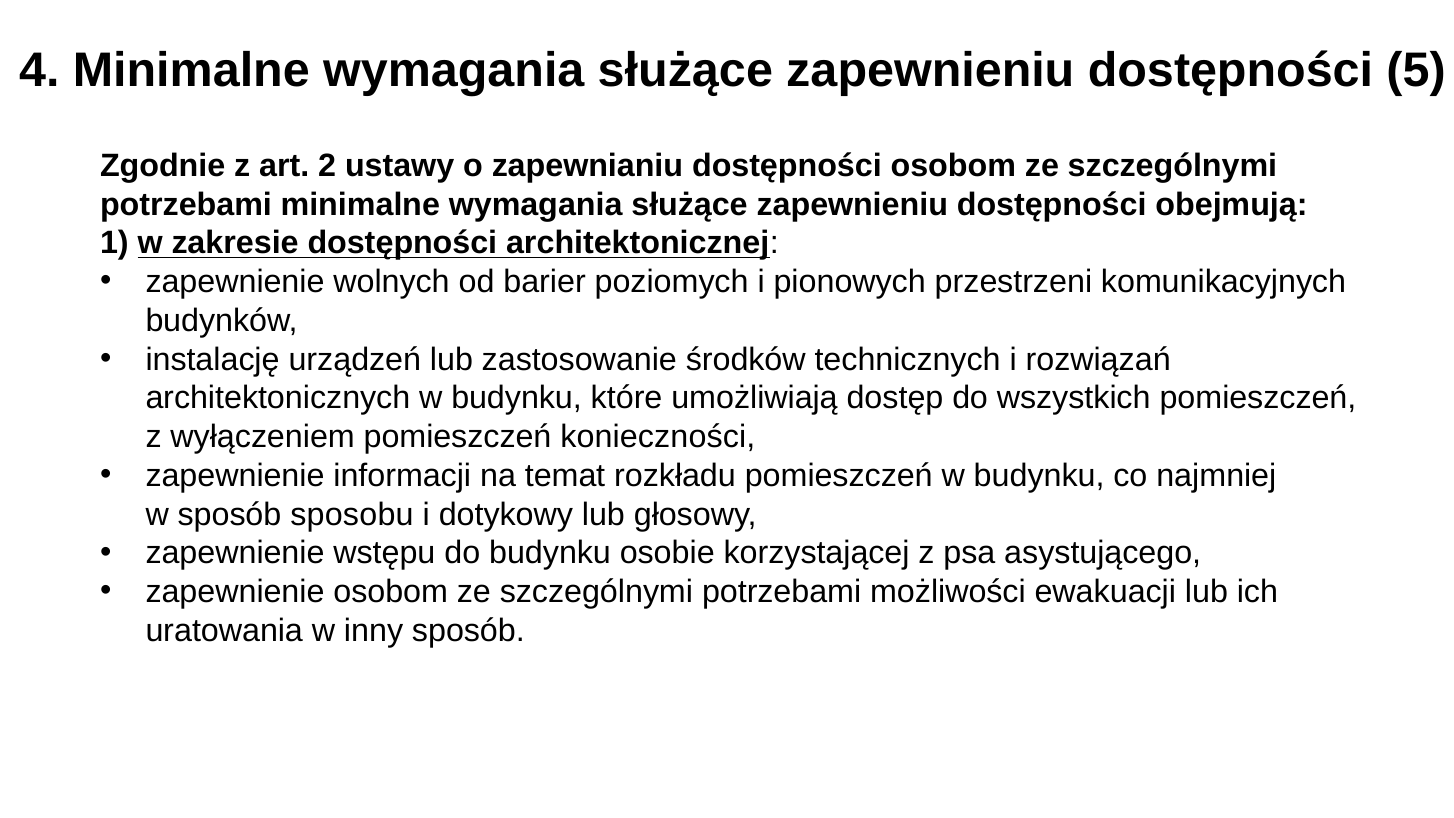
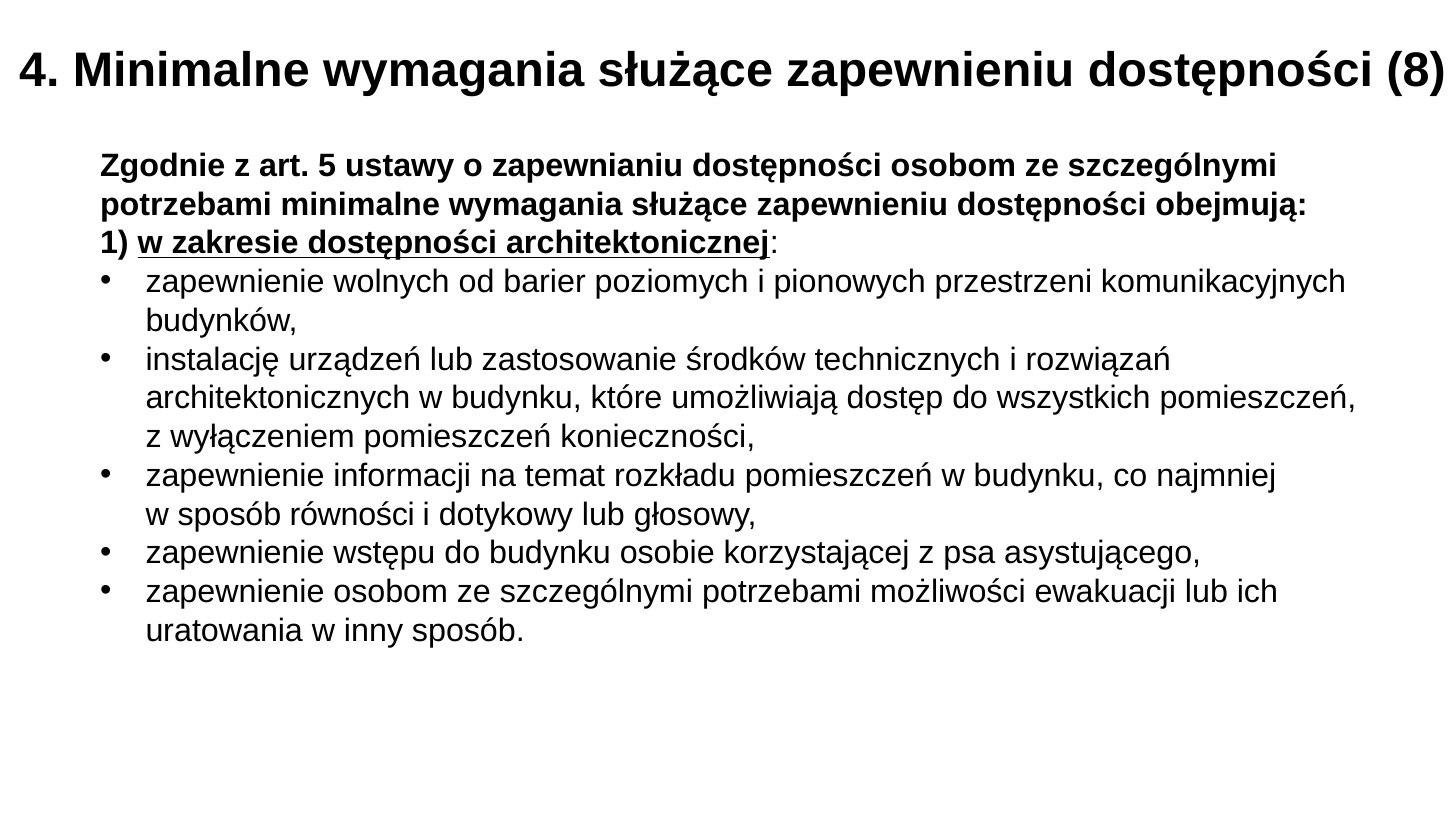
5: 5 -> 8 (1416, 71)
2: 2 -> 5 (327, 166)
sposobu: sposobu -> równości (352, 515)
